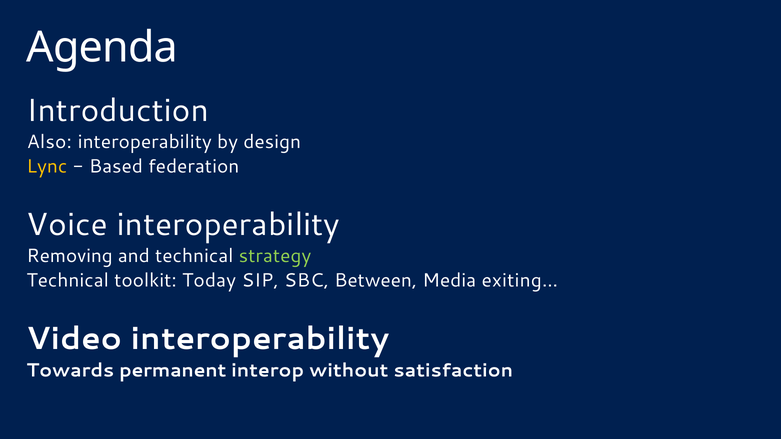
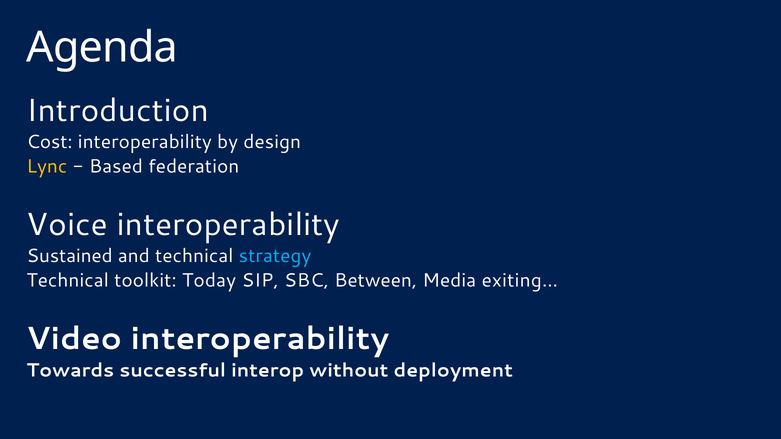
Also: Also -> Cost (50, 142)
Removing: Removing -> Sustained (70, 256)
strategy colour: light green -> light blue (275, 256)
permanent: permanent -> successful (173, 371)
satisfaction: satisfaction -> deployment (453, 371)
